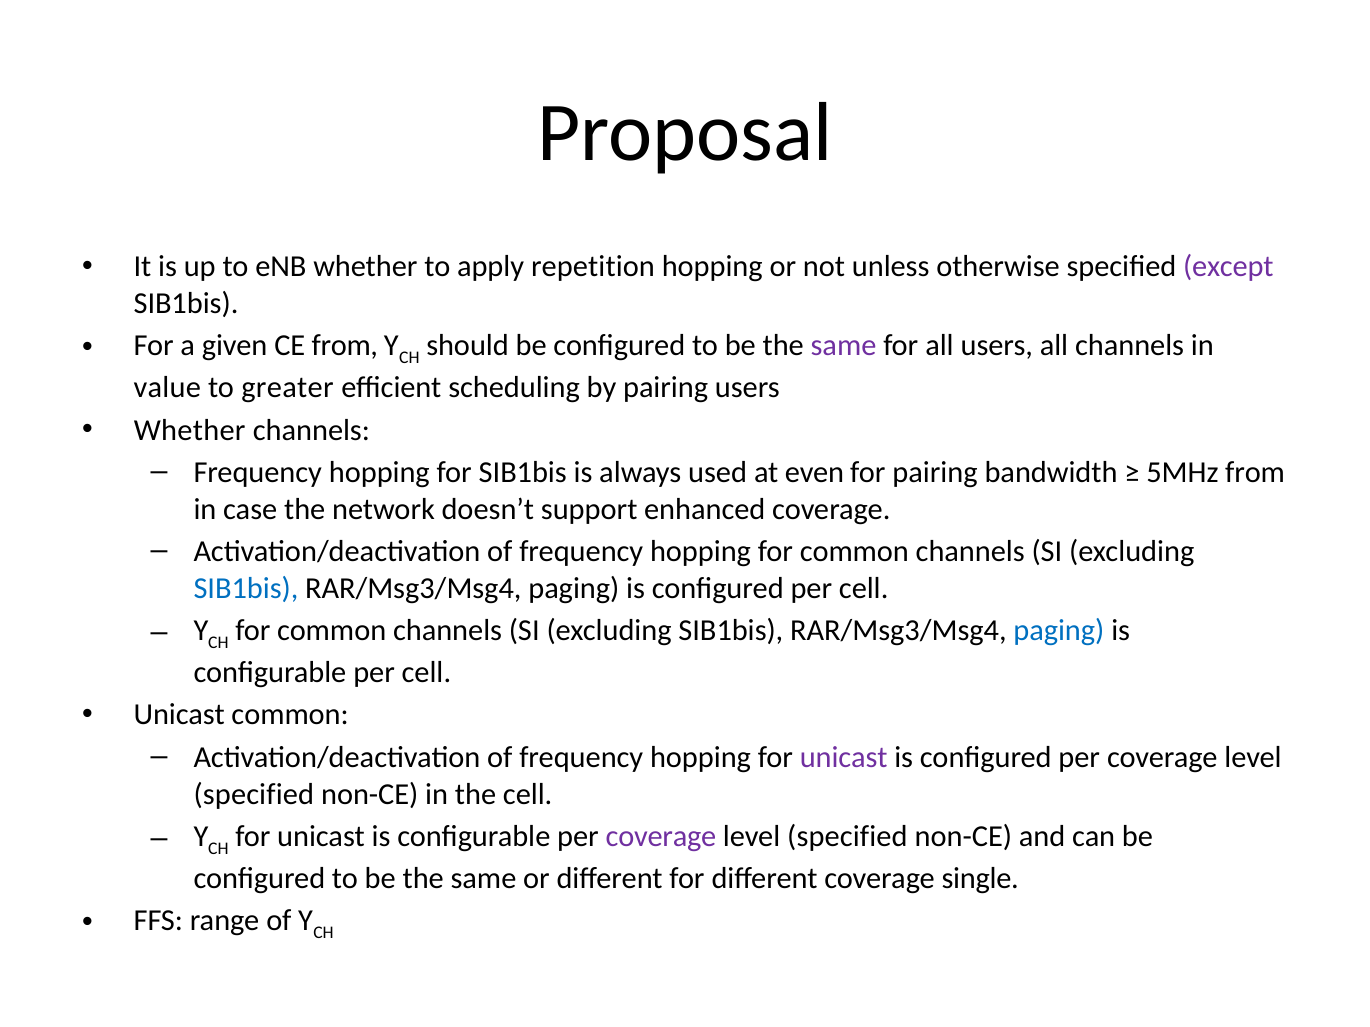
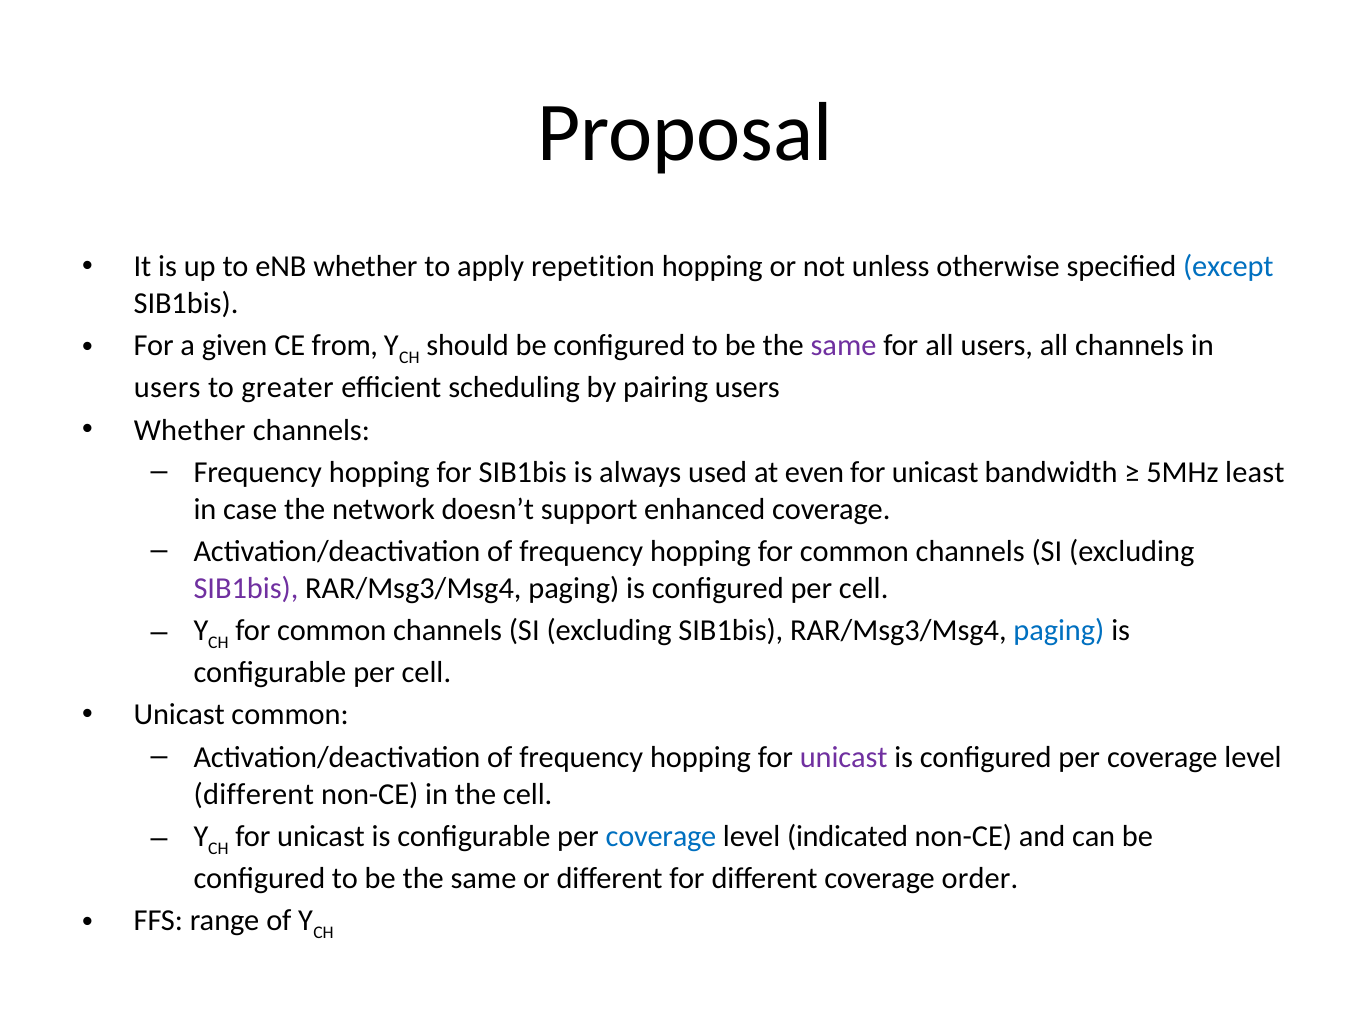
except colour: purple -> blue (1228, 267)
value: value -> users (167, 388)
pairing: pairing -> unicast (935, 473)
5MHz from: from -> least (1255, 473)
SIB1bis colour: blue -> purple (246, 589)
specified: specified -> different (254, 794)
coverage colour: purple -> blue (661, 837)
specified: specified -> indicated (848, 837)
single: single -> order (980, 879)
